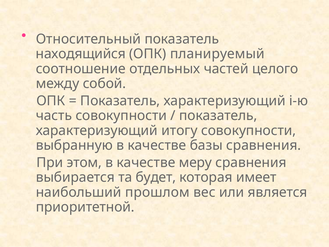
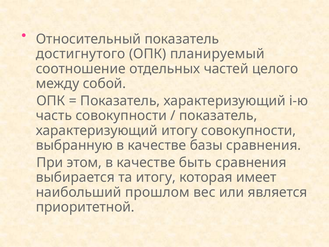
находящийся: находящийся -> достигнутого (81, 54)
меру: меру -> быть (195, 162)
та будет: будет -> итогу (156, 177)
